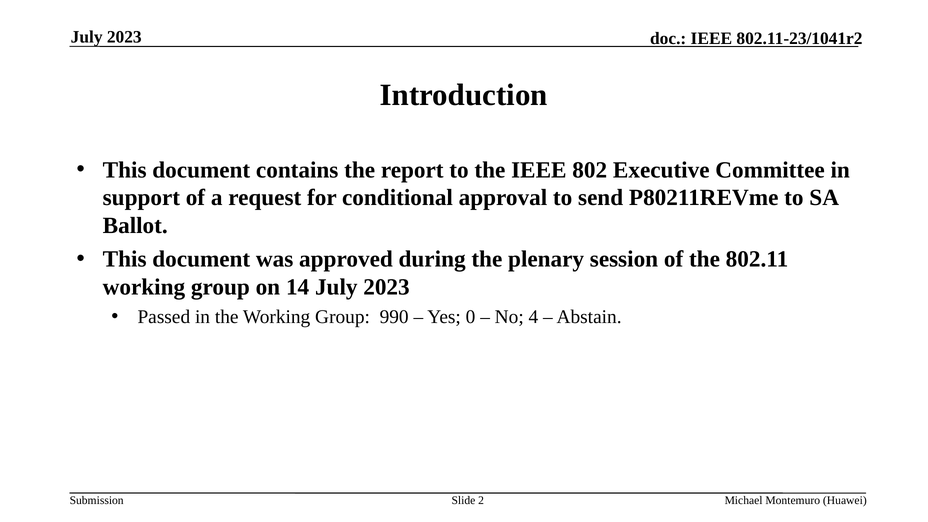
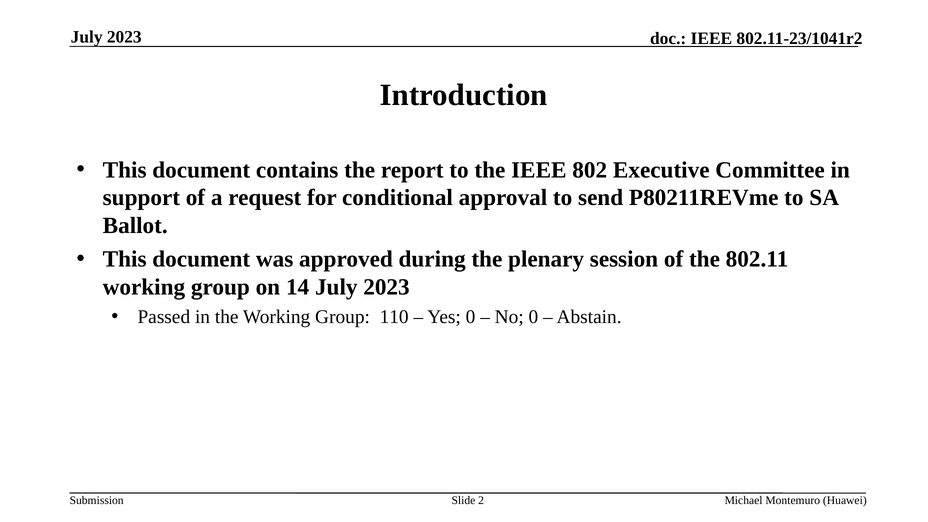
990: 990 -> 110 (394, 317)
No 4: 4 -> 0 (533, 317)
